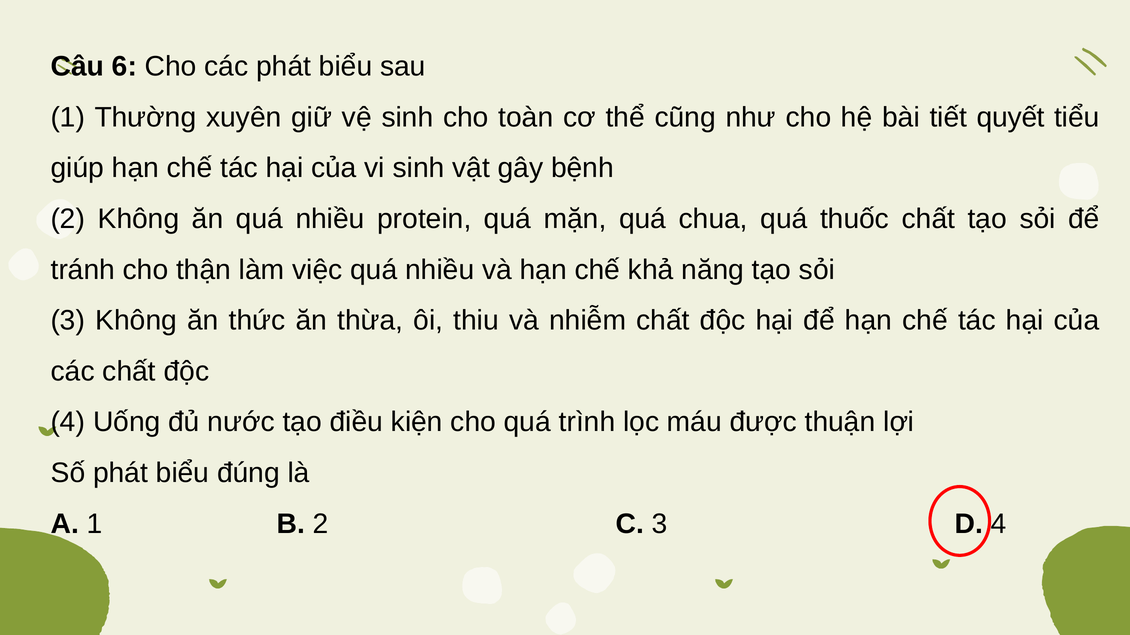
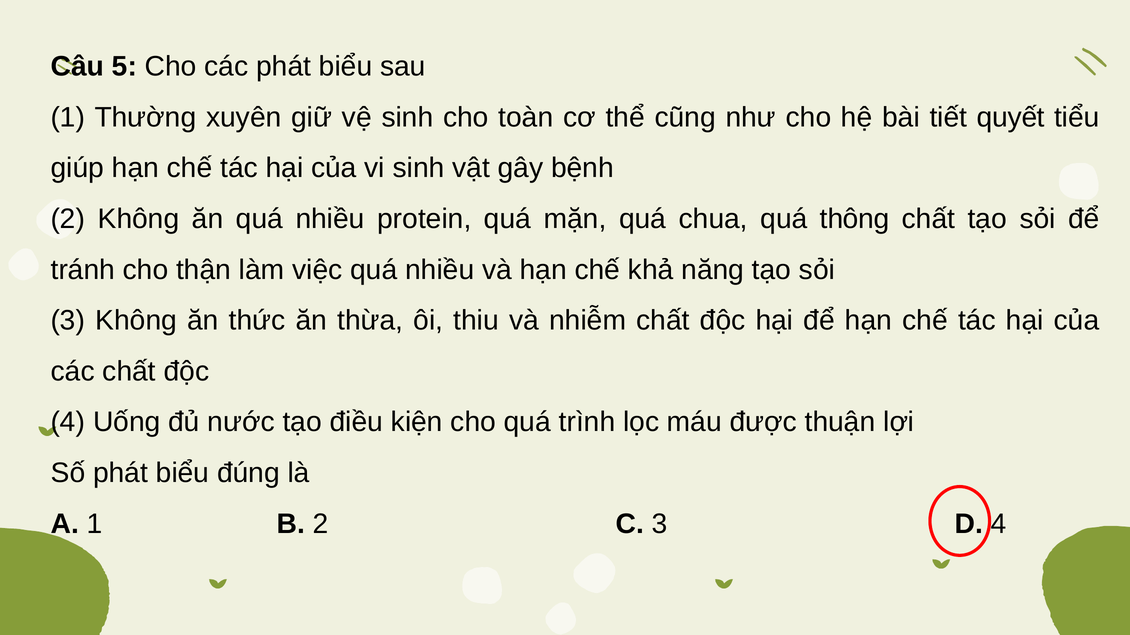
6: 6 -> 5 (124, 67)
thuốc: thuốc -> thông (855, 219)
